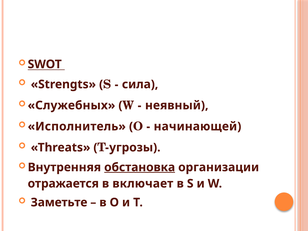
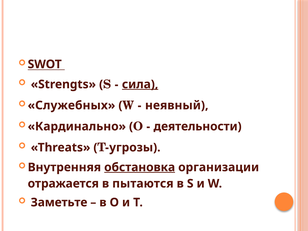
сила underline: none -> present (140, 84)
Исполнитель: Исполнитель -> Кардинально (77, 126)
начинающей: начинающей -> деятельности (198, 126)
включает: включает -> пытаются (143, 184)
